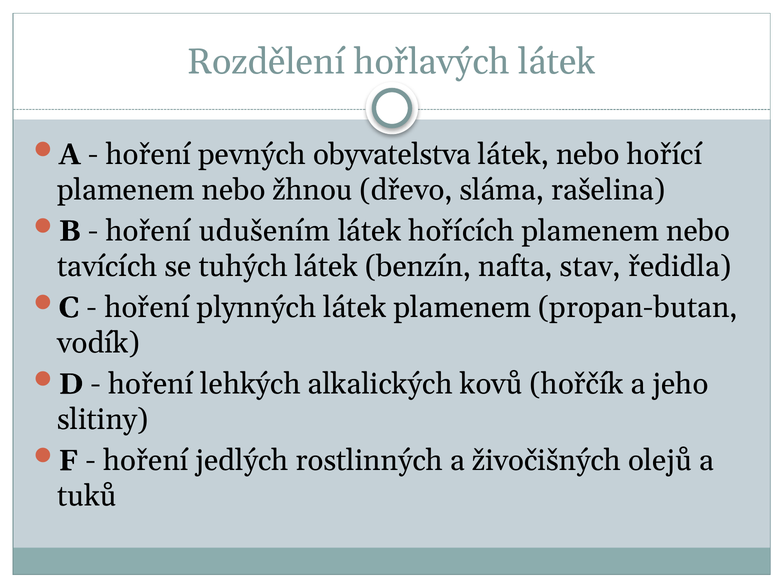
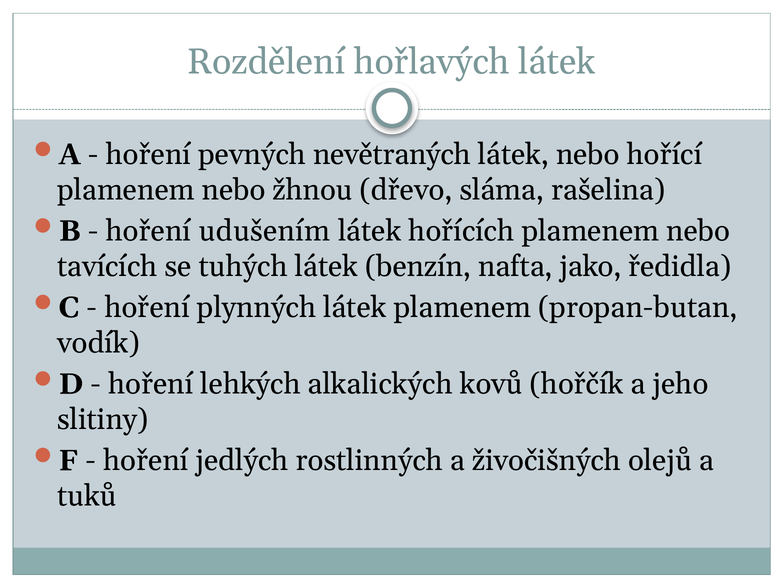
obyvatelstva: obyvatelstva -> nevětraných (392, 155)
stav: stav -> jako (591, 266)
